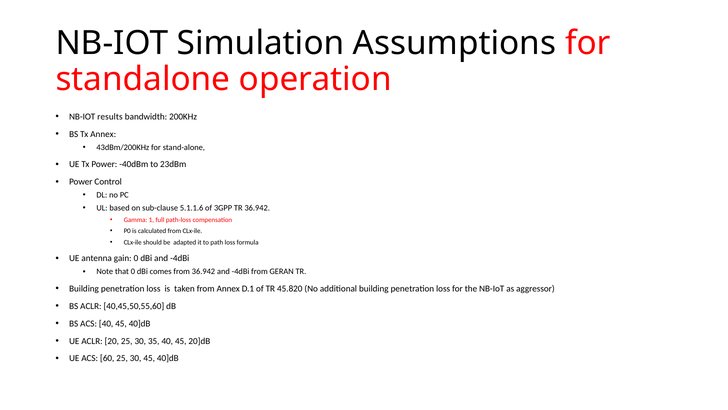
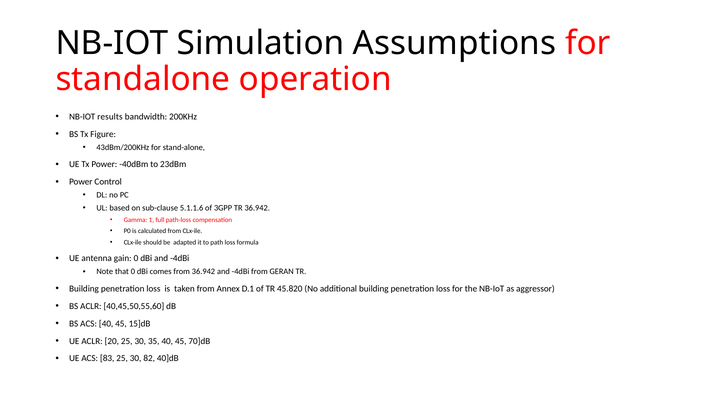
Tx Annex: Annex -> Figure (103, 134)
40 45 40]dB: 40]dB -> 15]dB (140, 323)
20]dB: 20]dB -> 70]dB (199, 341)
60: 60 -> 83 (107, 358)
30 45: 45 -> 82 (149, 358)
